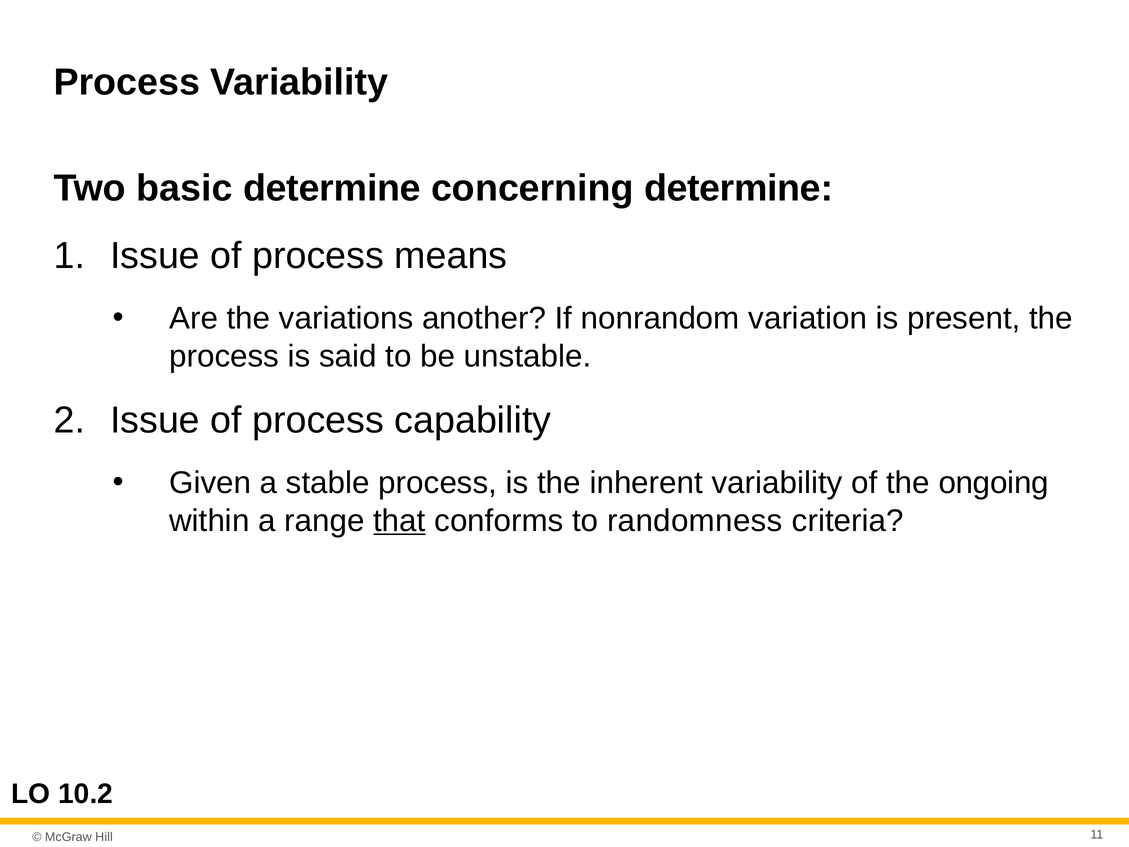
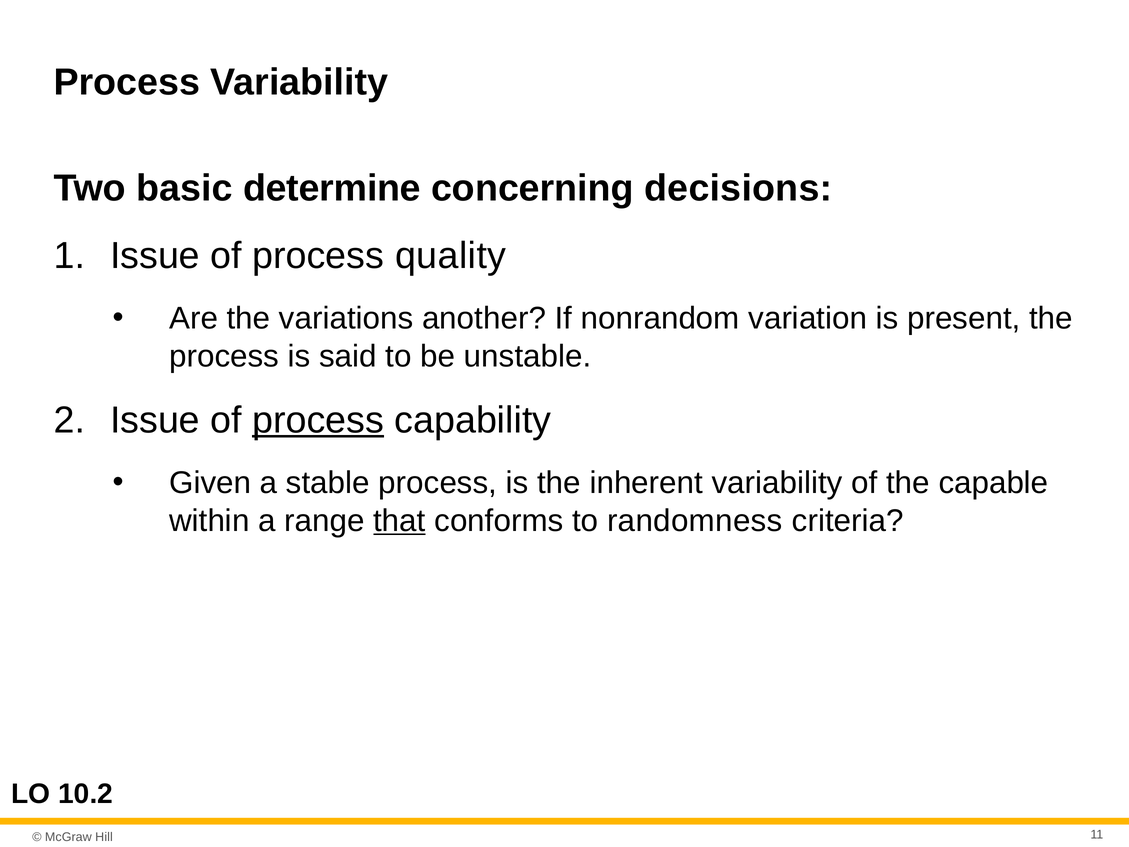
concerning determine: determine -> decisions (738, 188)
means: means -> quality (451, 256)
process underline: none -> present (318, 420)
ongoing: ongoing -> capable (993, 483)
